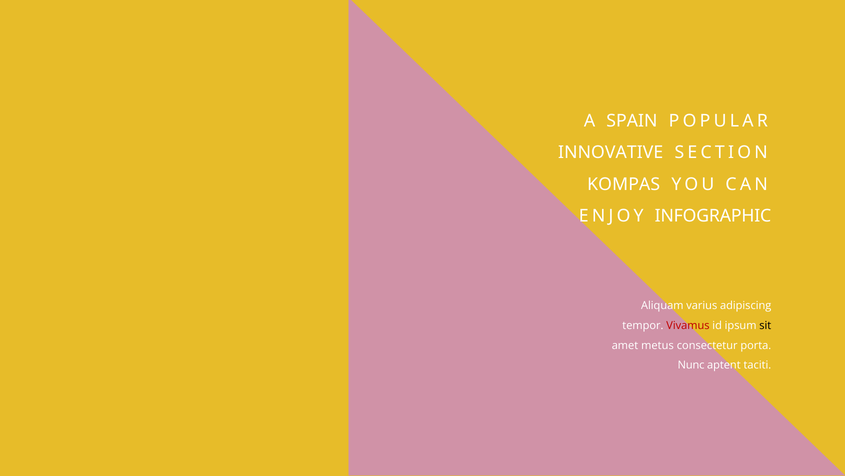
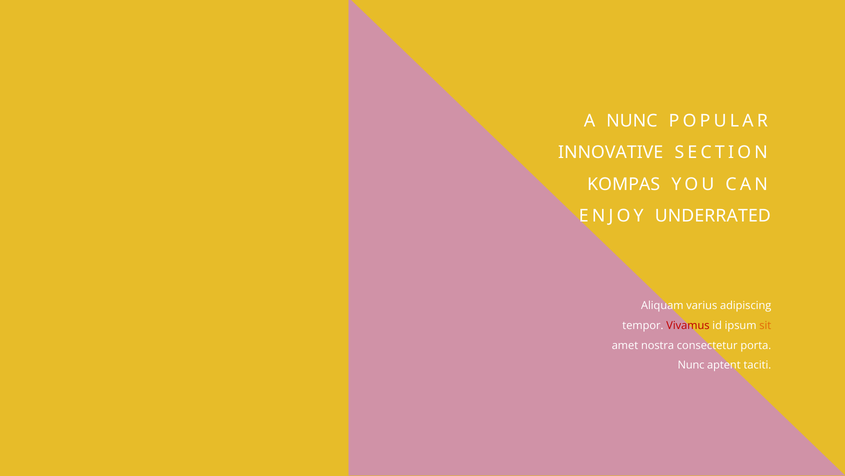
A SPAIN: SPAIN -> NUNC (632, 121)
INFOGRAPHIC: INFOGRAPHIC -> UNDERRATED (713, 216)
sit colour: black -> orange (765, 325)
metus: metus -> nostra (658, 345)
